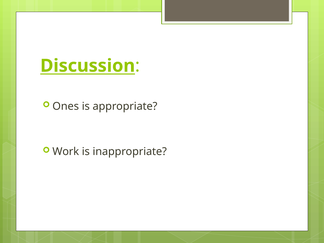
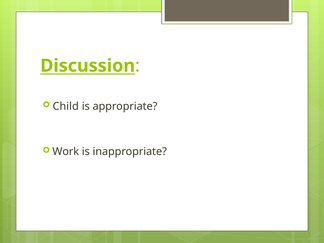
Ones: Ones -> Child (66, 106)
